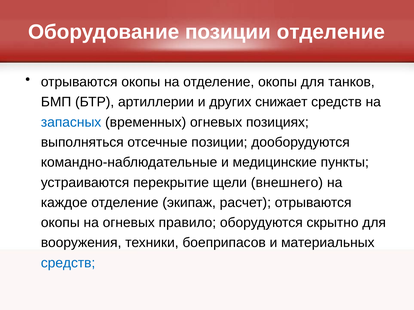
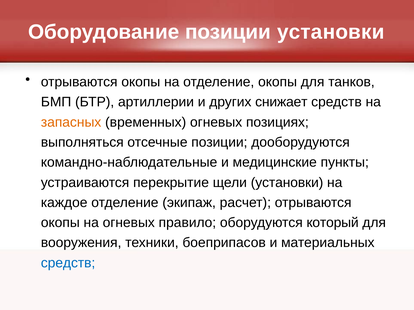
позиции отделение: отделение -> установки (331, 32)
запасных colour: blue -> orange (71, 122)
щели внешнего: внешнего -> установки (287, 183)
скрытно: скрытно -> который (333, 223)
